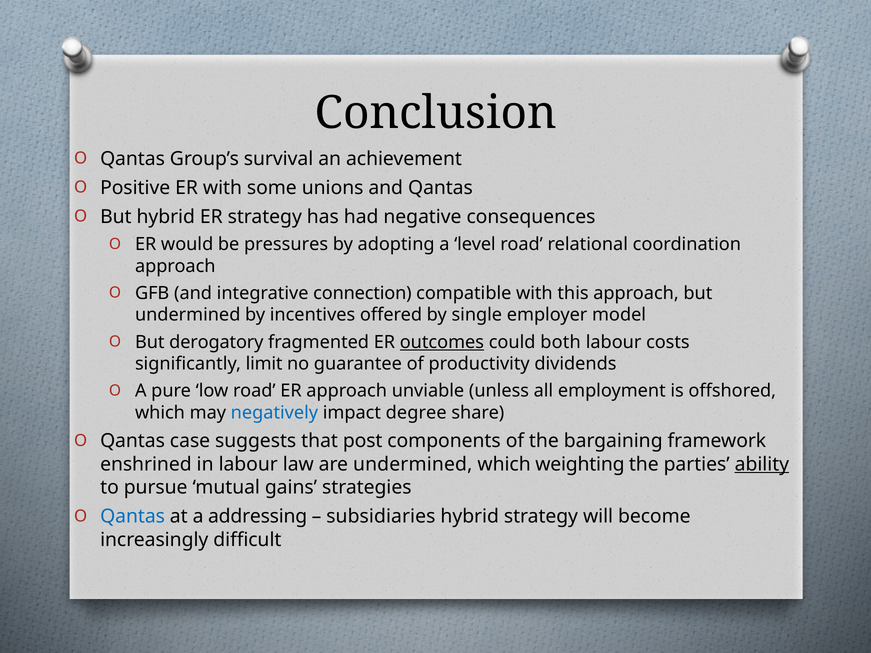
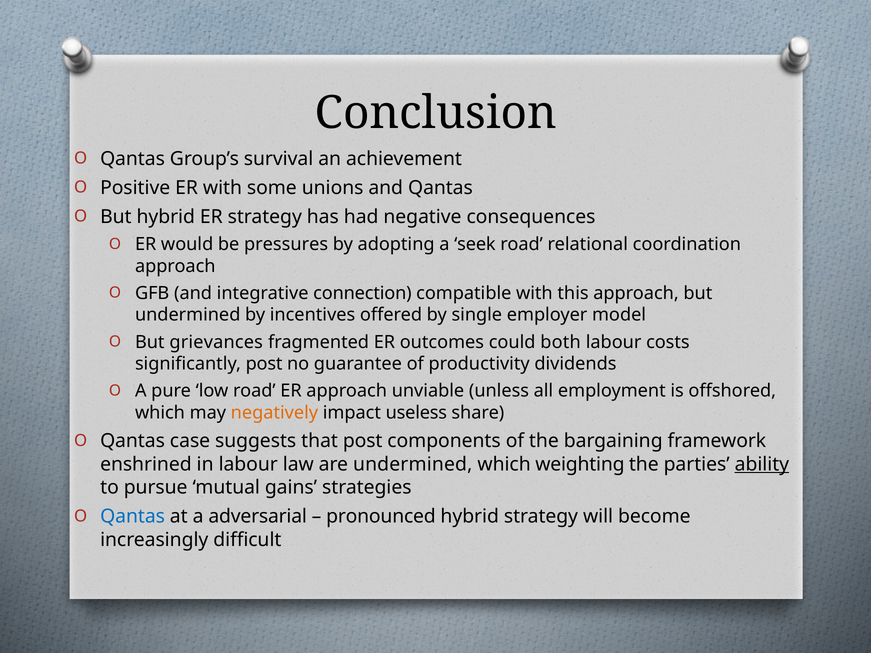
level: level -> seek (475, 244)
derogatory: derogatory -> grievances (216, 342)
outcomes underline: present -> none (442, 342)
significantly limit: limit -> post (264, 364)
negatively colour: blue -> orange (274, 413)
degree: degree -> useless (416, 413)
addressing: addressing -> adversarial (258, 517)
subsidiaries: subsidiaries -> pronounced (381, 517)
